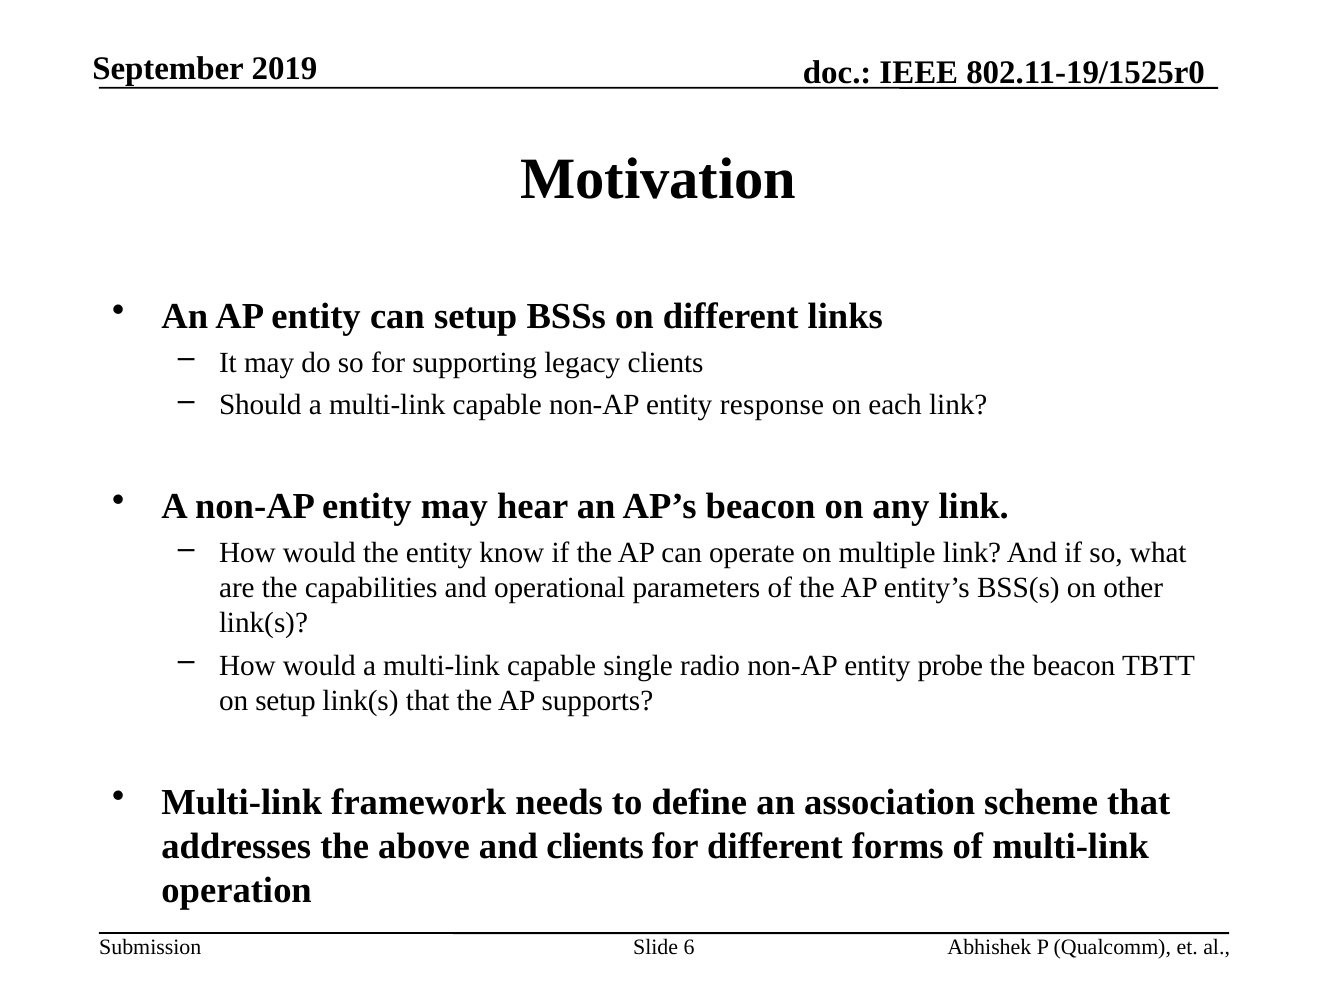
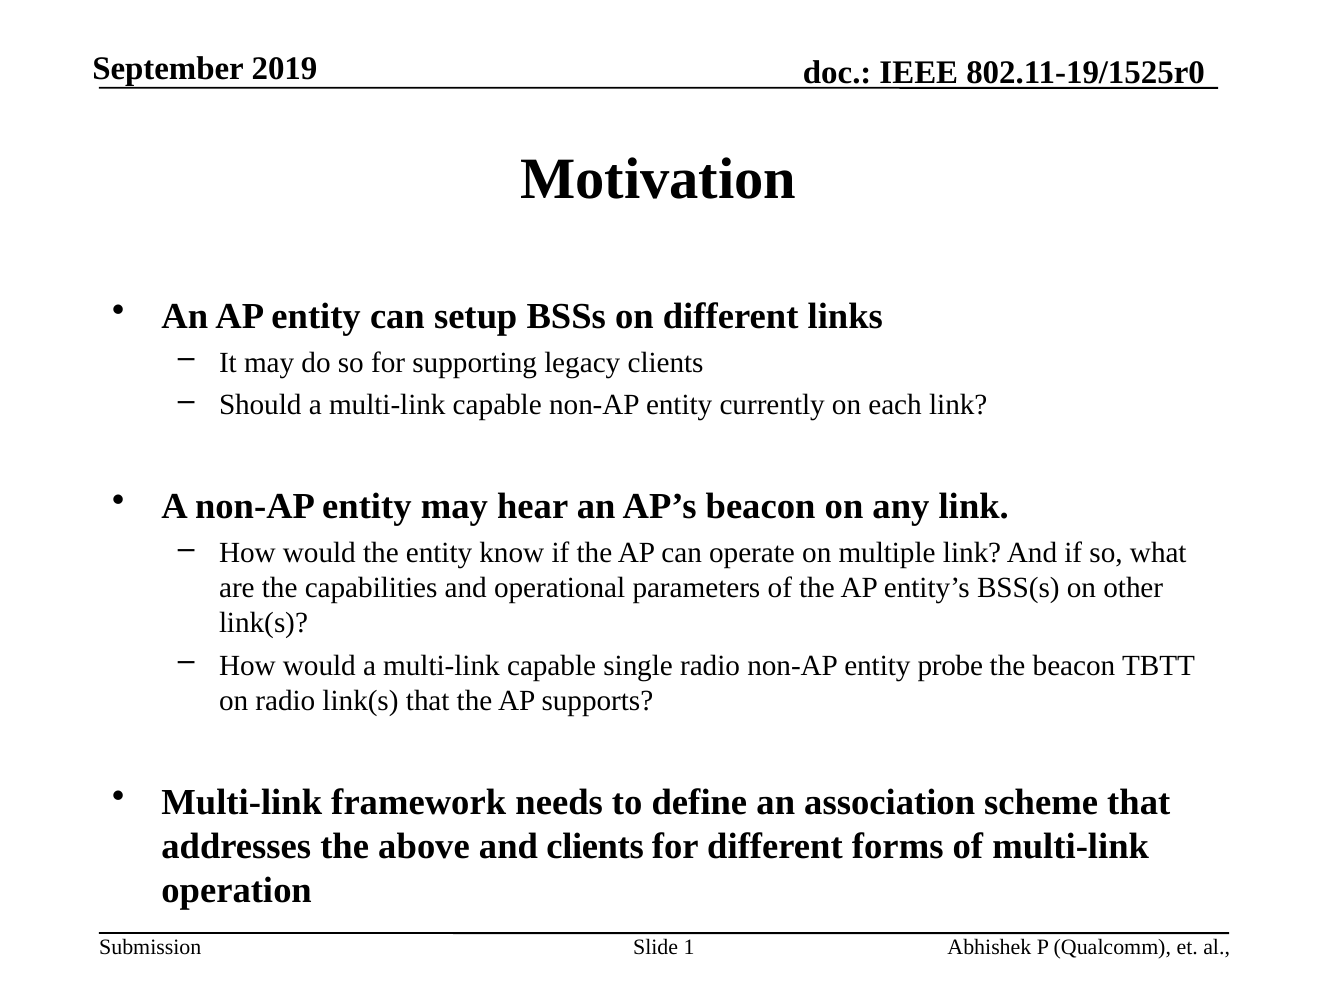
response: response -> currently (772, 405)
on setup: setup -> radio (285, 701)
6: 6 -> 1 (689, 947)
